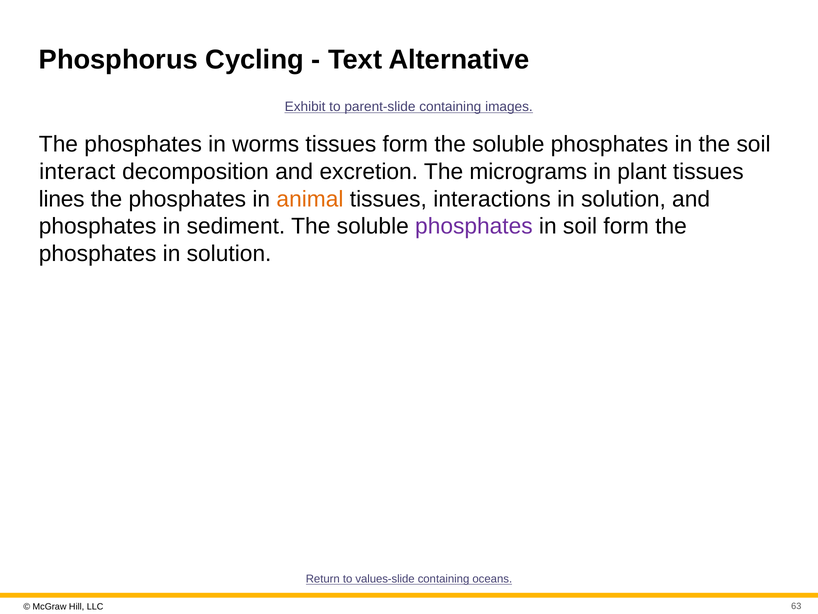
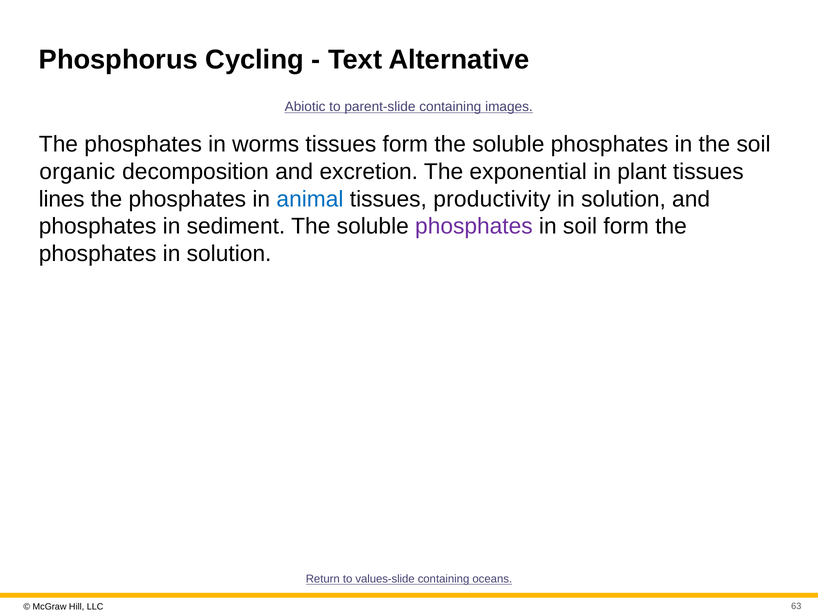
Exhibit: Exhibit -> Abiotic (305, 107)
interact: interact -> organic (77, 172)
micrograms: micrograms -> exponential (528, 172)
animal colour: orange -> blue (310, 199)
interactions: interactions -> productivity (492, 199)
